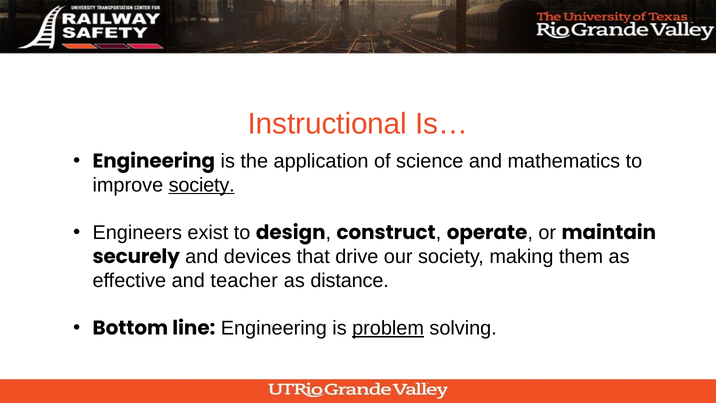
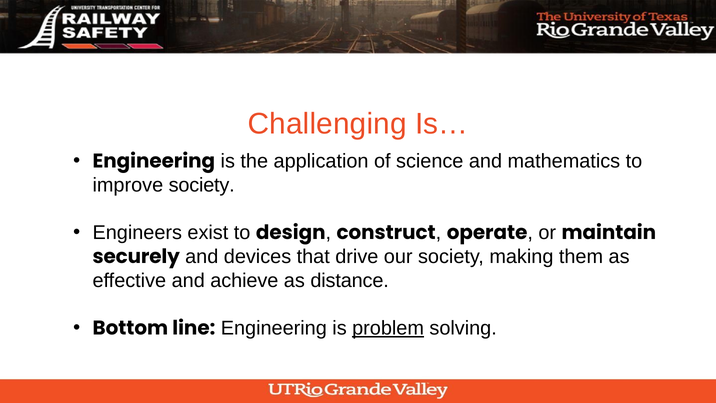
Instructional: Instructional -> Challenging (327, 124)
society underline: present -> none (202, 185)
teacher: teacher -> achieve (244, 280)
